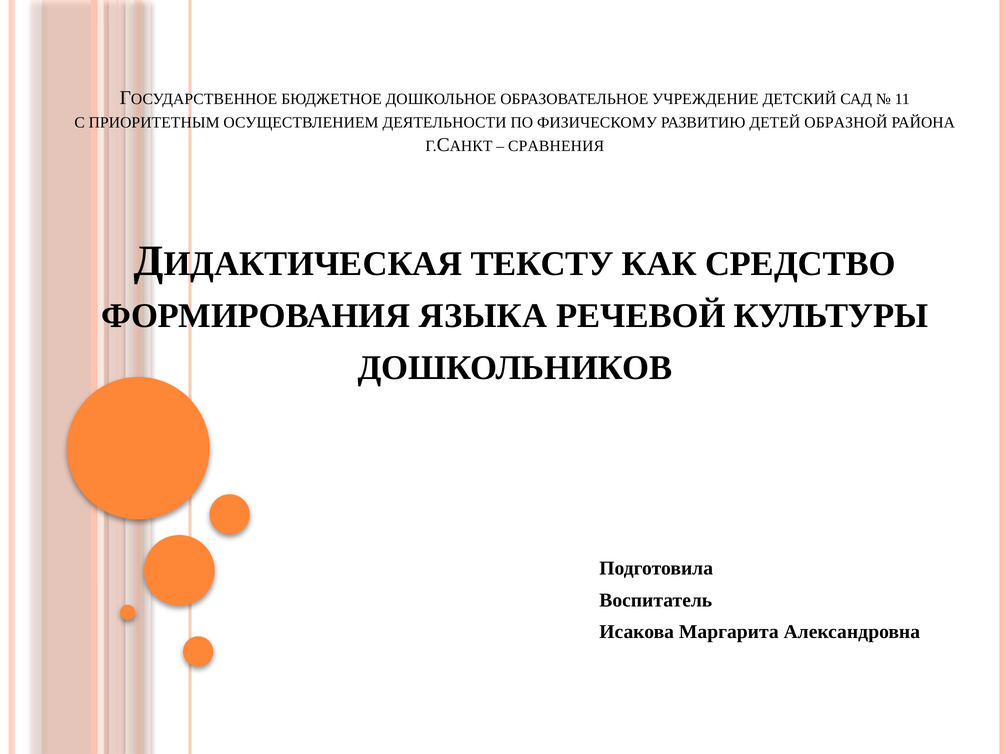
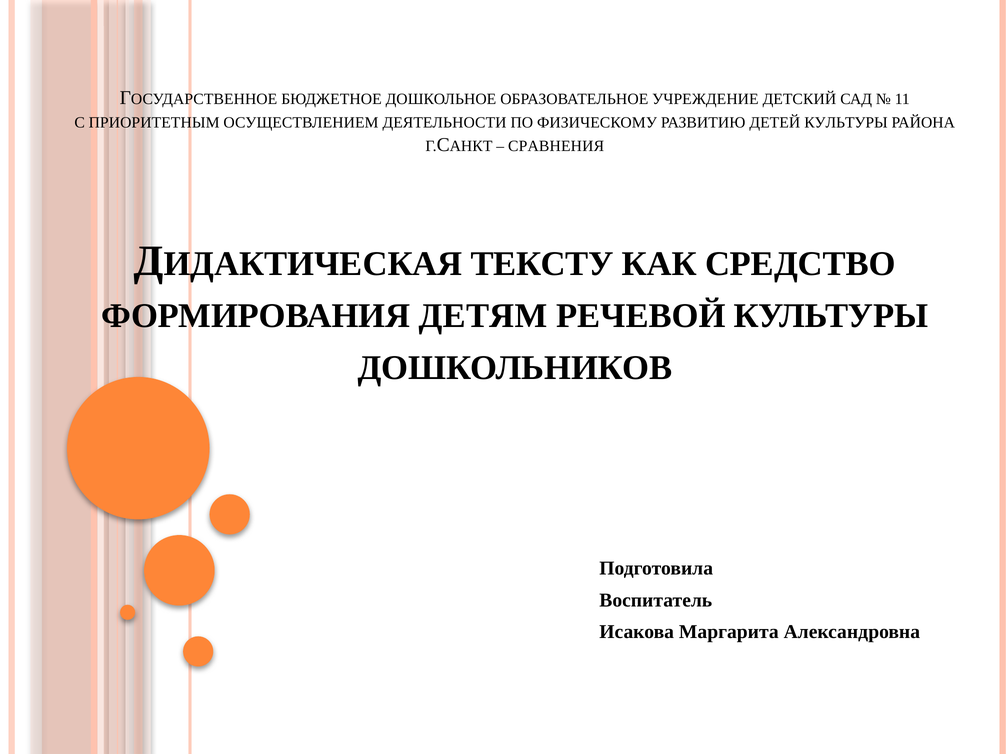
ДЕТЕЙ ОБРАЗНОЙ: ОБРАЗНОЙ -> КУЛЬТУРЫ (846, 122)
ЯЗЫКА: ЯЗЫКА -> ДЕТЯМ (483, 316)
